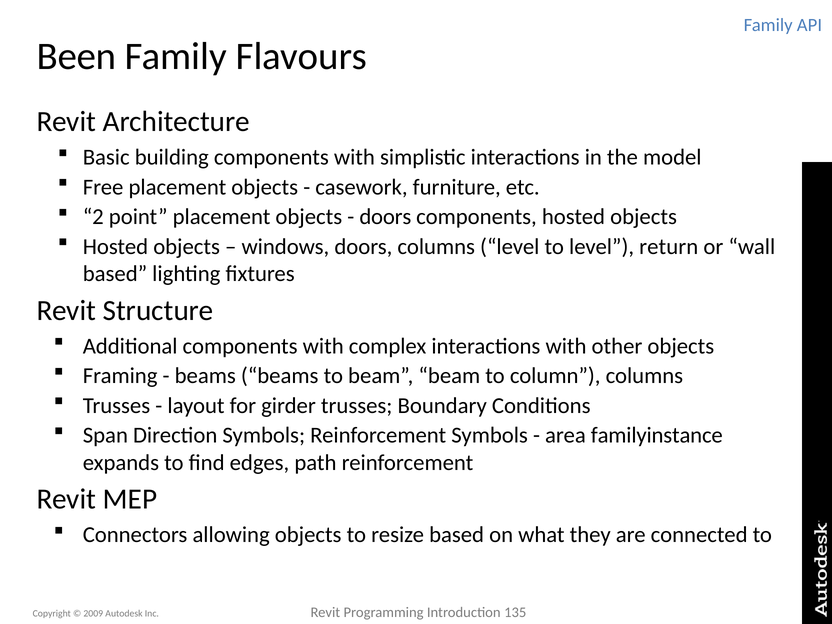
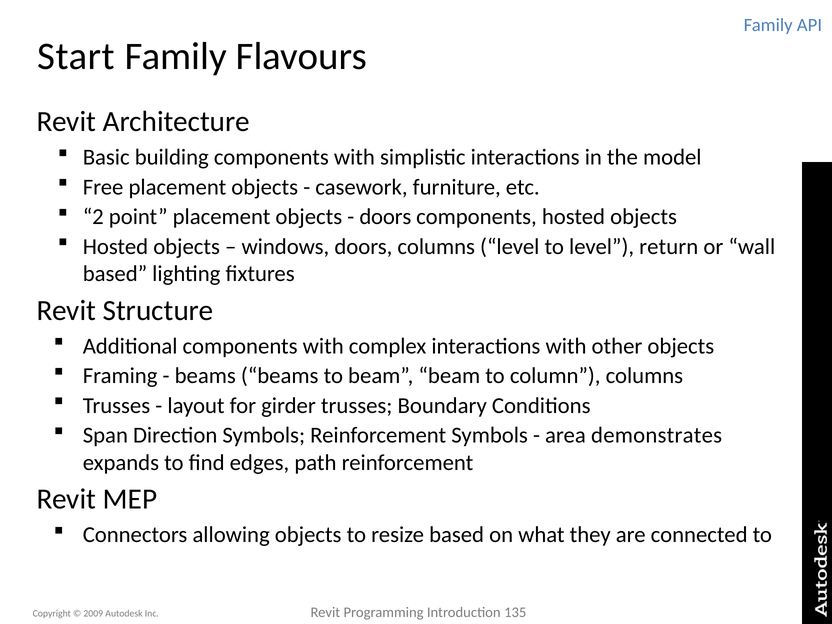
Been: Been -> Start (76, 57)
familyinstance: familyinstance -> demonstrates (657, 435)
